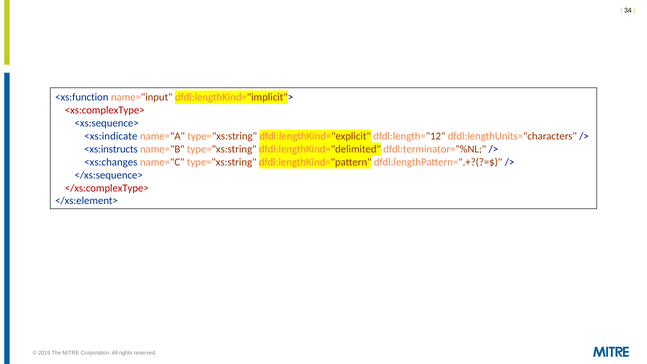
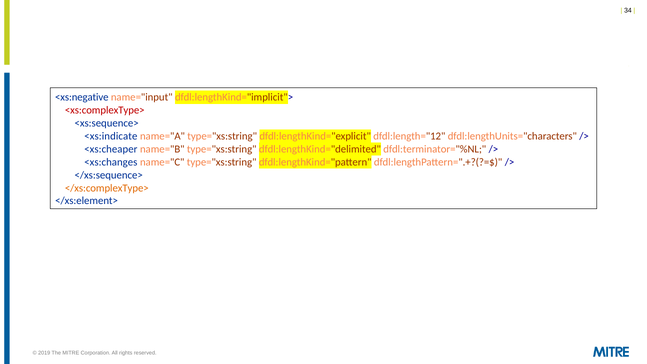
<xs:function: <xs:function -> <xs:negative (82, 97)
<xs:instructs: <xs:instructs -> <xs:cheaper (111, 149)
</xs:complexType> colour: red -> orange (107, 188)
